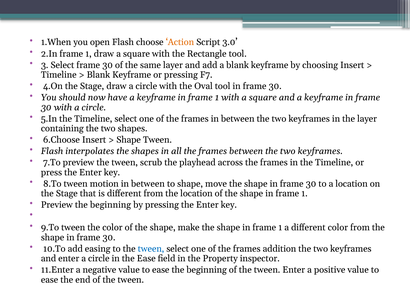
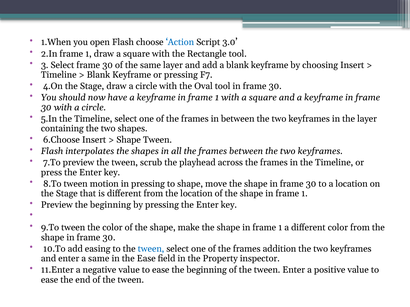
Action colour: orange -> blue (180, 42)
motion in between: between -> pressing (148, 184)
enter a circle: circle -> same (99, 259)
